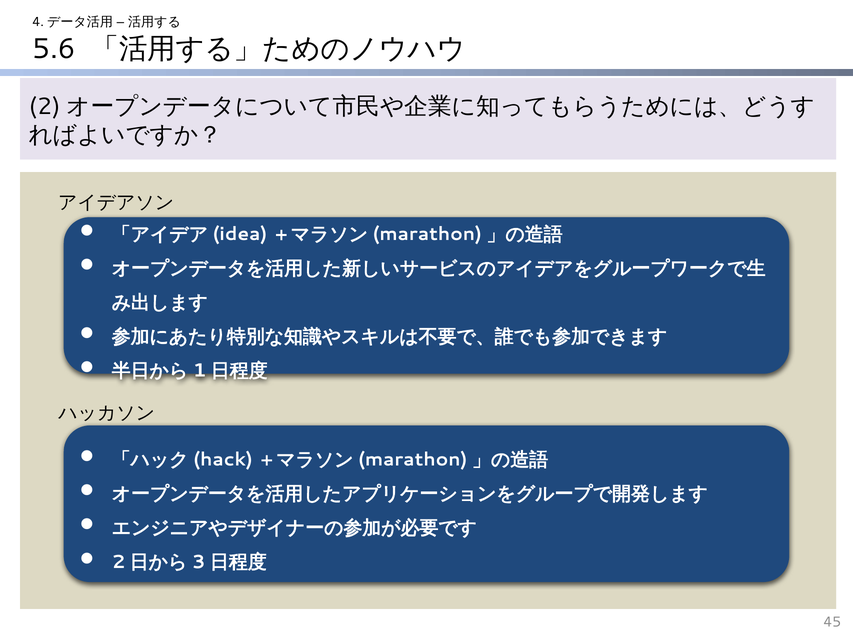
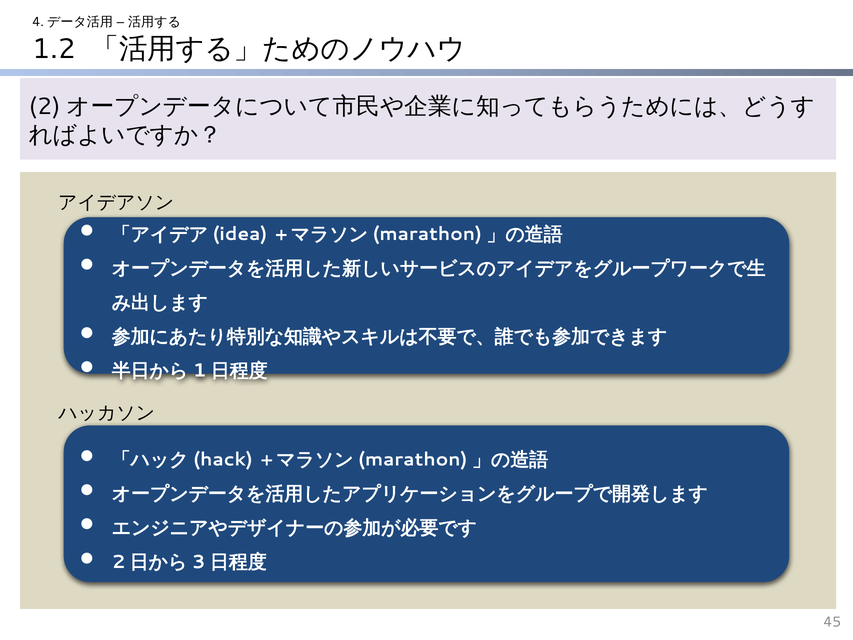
5.6: 5.6 -> 1.2 (54, 49)
